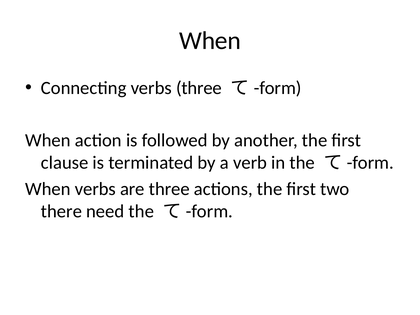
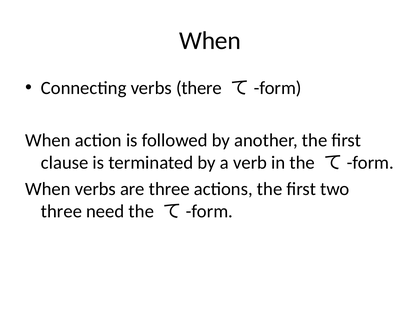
verbs three: three -> there (199, 88)
there: there -> three (61, 211)
